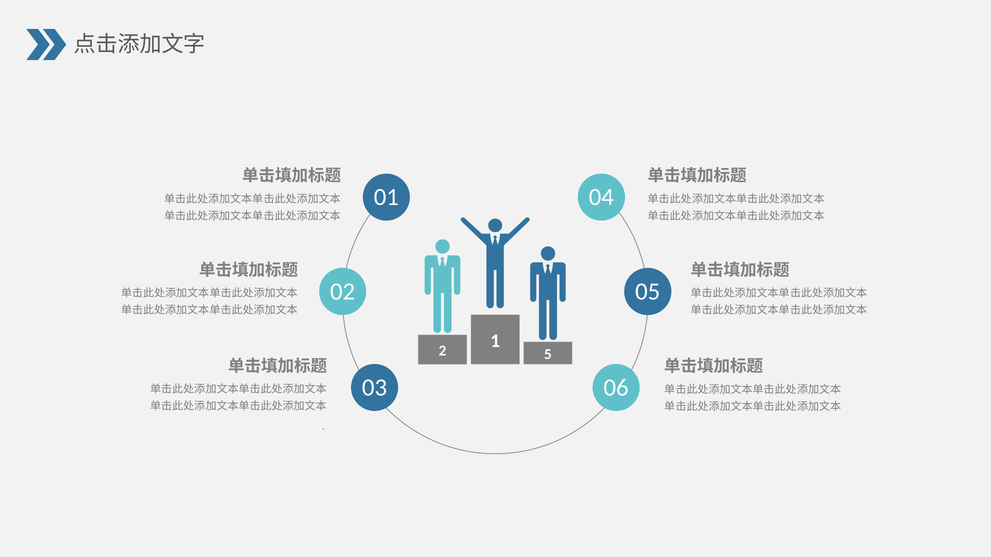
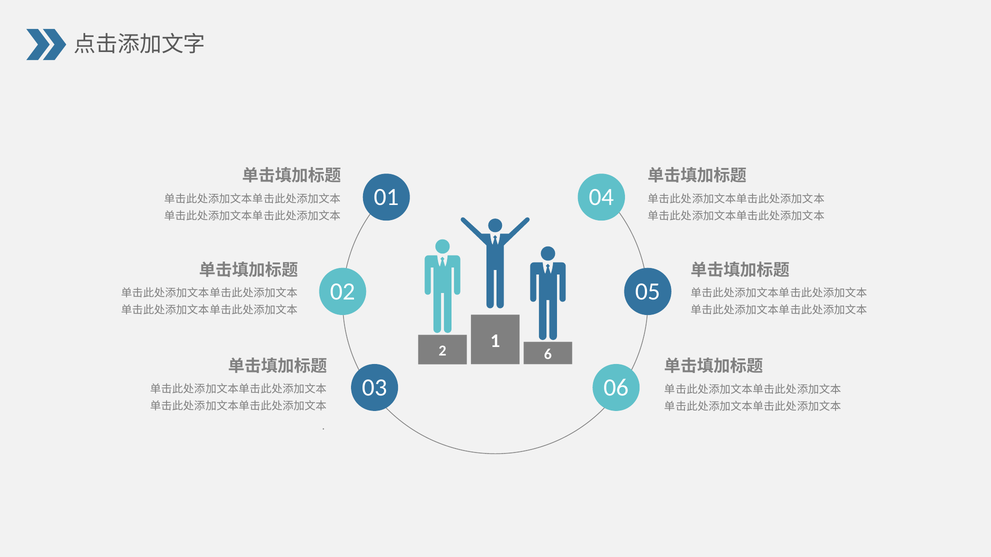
5: 5 -> 6 (548, 354)
